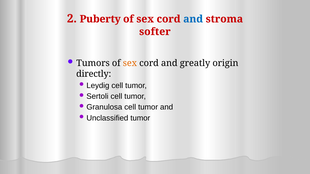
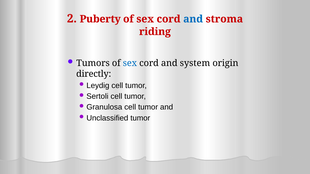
softer: softer -> riding (155, 32)
sex colour: orange -> blue (130, 63)
greatly: greatly -> system (195, 63)
